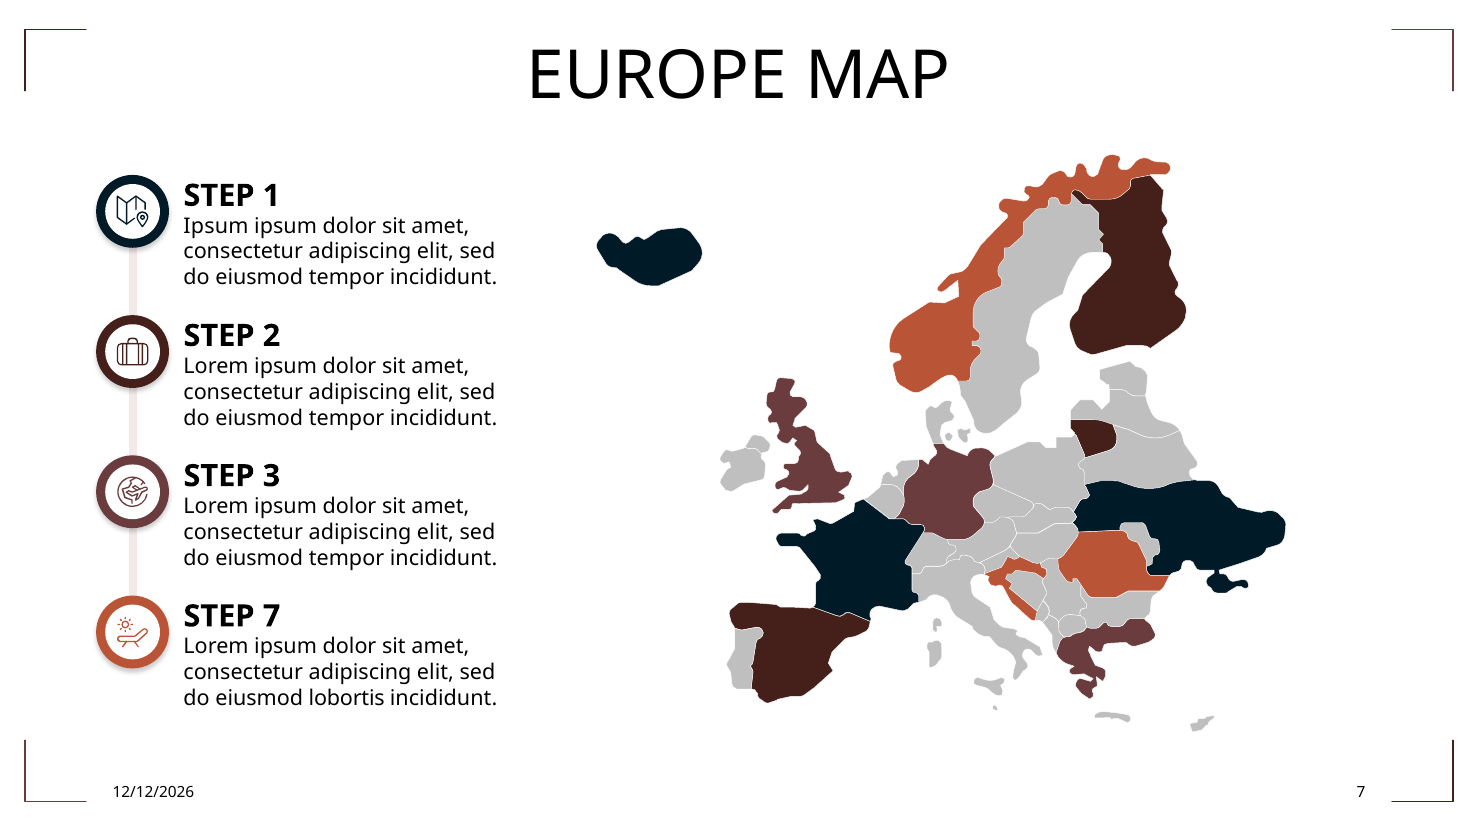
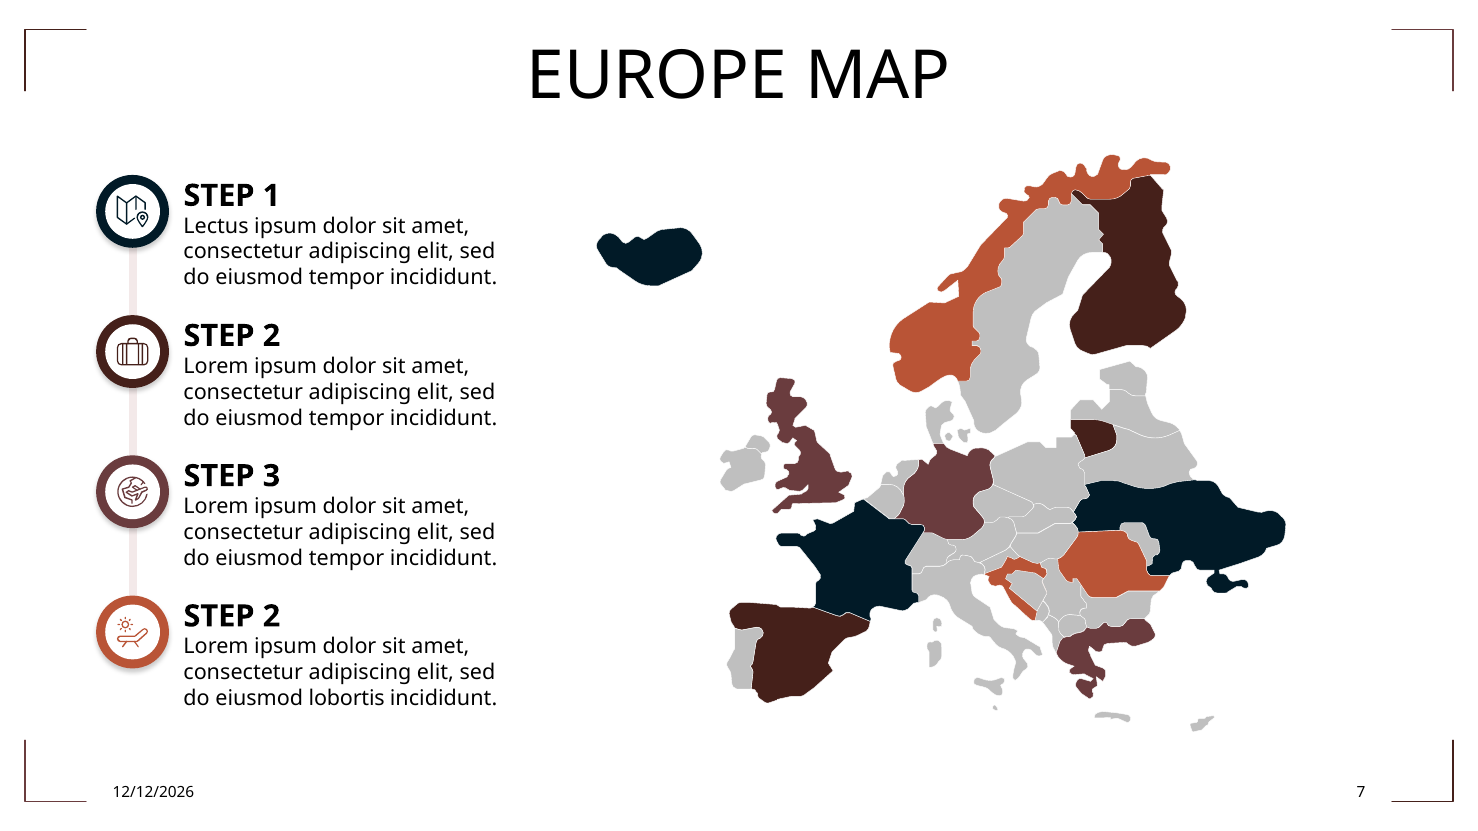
Ipsum: Ipsum -> Lectus (216, 226)
7: 7 -> 2 (271, 617)
